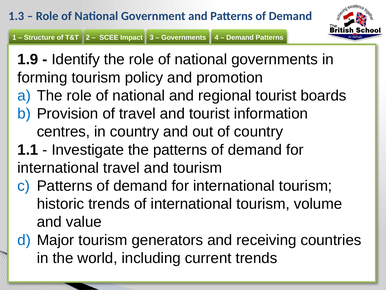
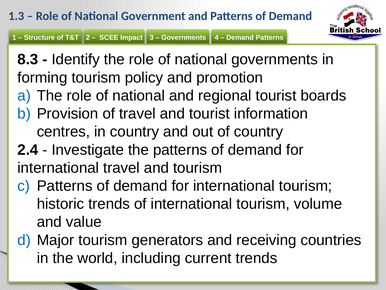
1.9: 1.9 -> 8.3 (28, 59)
1.1: 1.1 -> 2.4 (28, 150)
